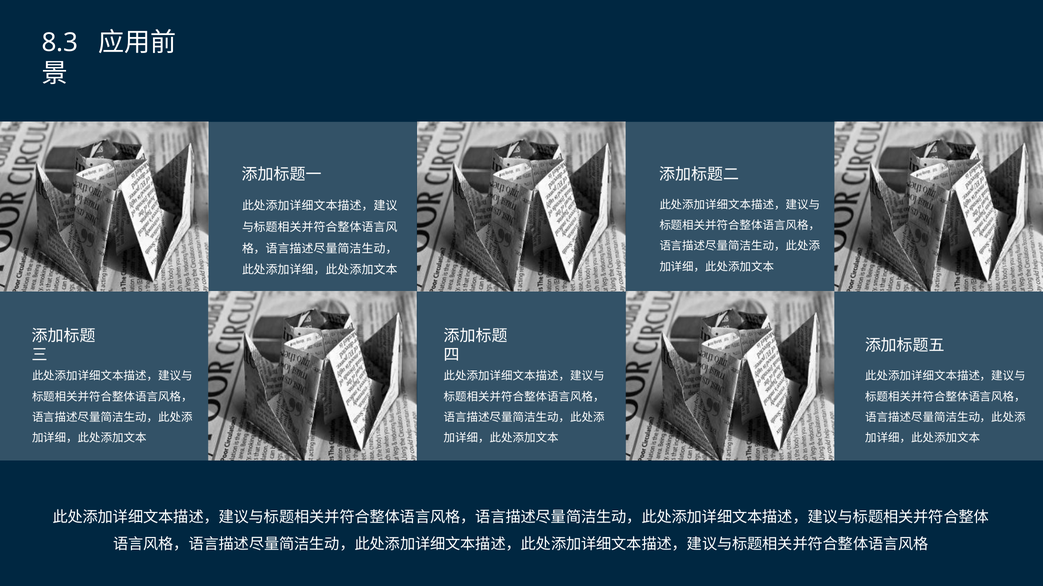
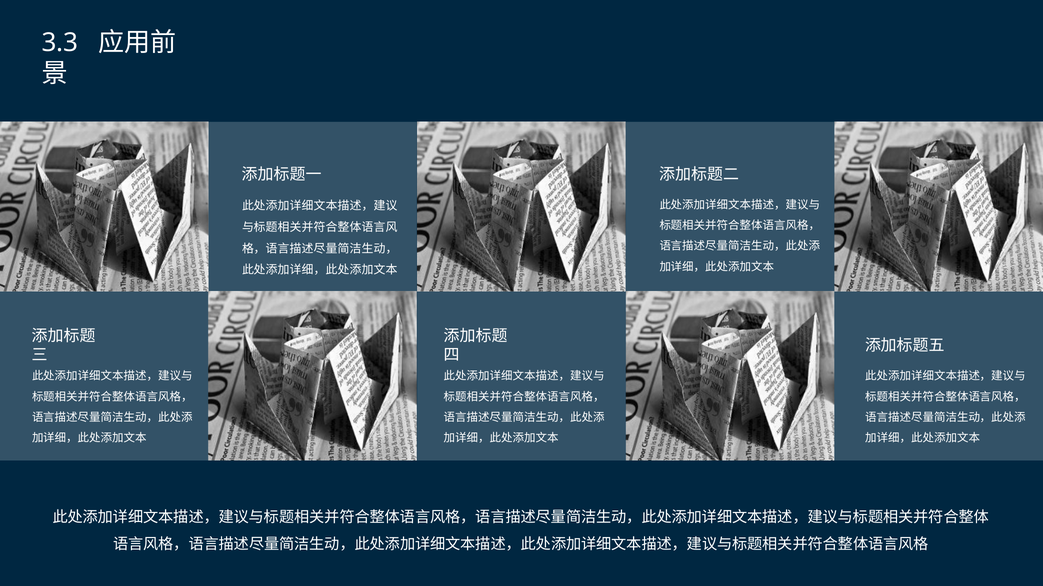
8.3: 8.3 -> 3.3 (60, 43)
